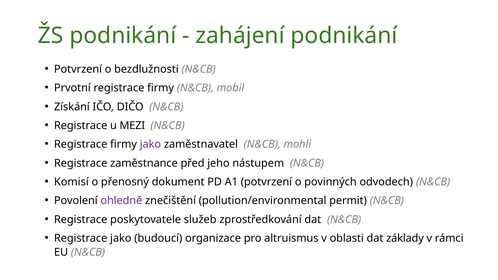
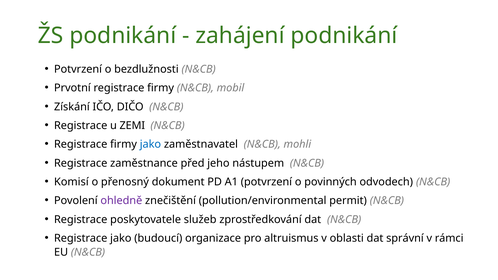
MEZI: MEZI -> ZEMI (132, 126)
jako colour: purple -> blue (150, 144)
základy: základy -> správní (405, 238)
